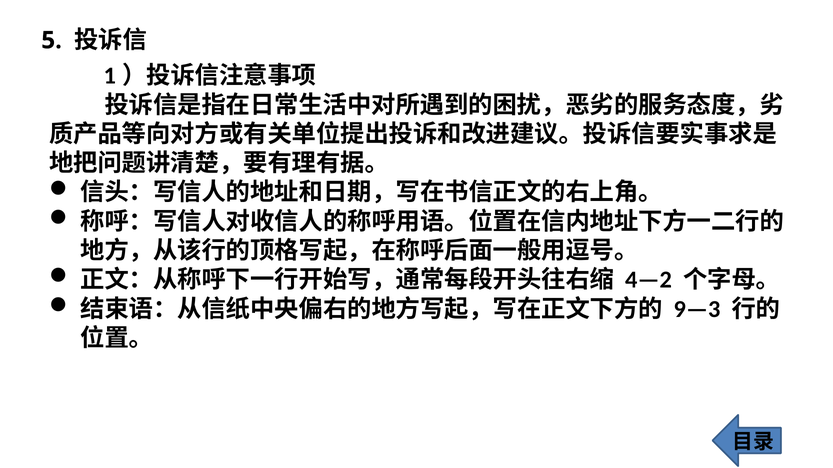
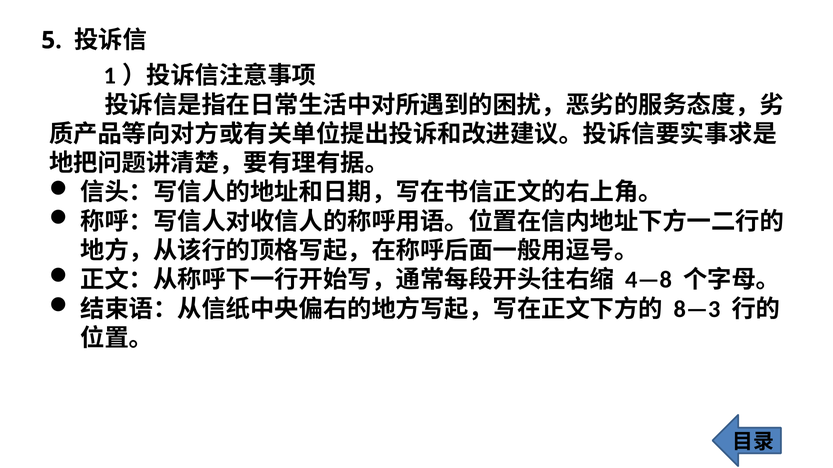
4—2: 4—2 -> 4—8 (649, 280)
9—3: 9—3 -> 8—3 (697, 309)
